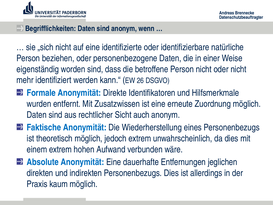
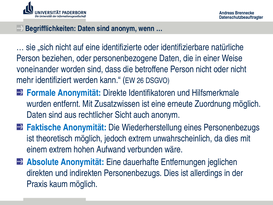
eigenständig: eigenständig -> voneinander (38, 69)
